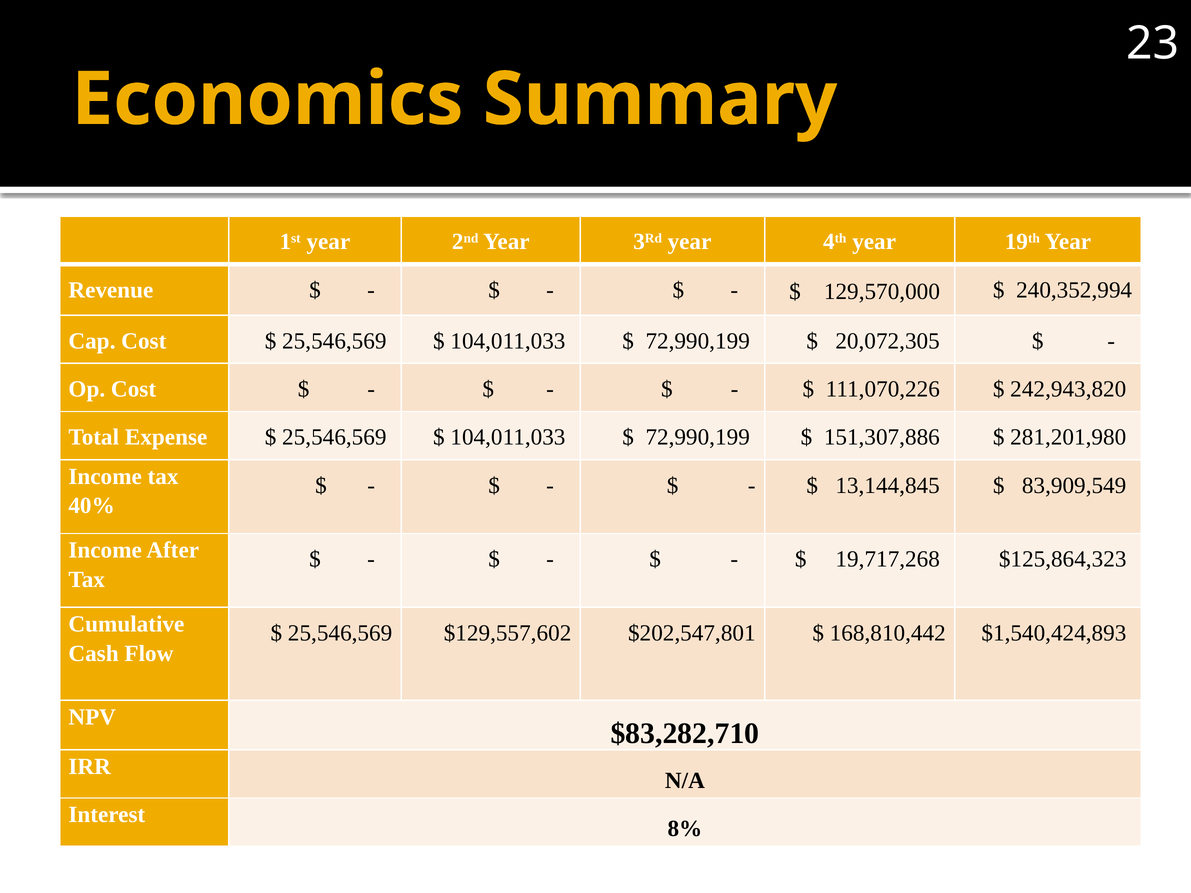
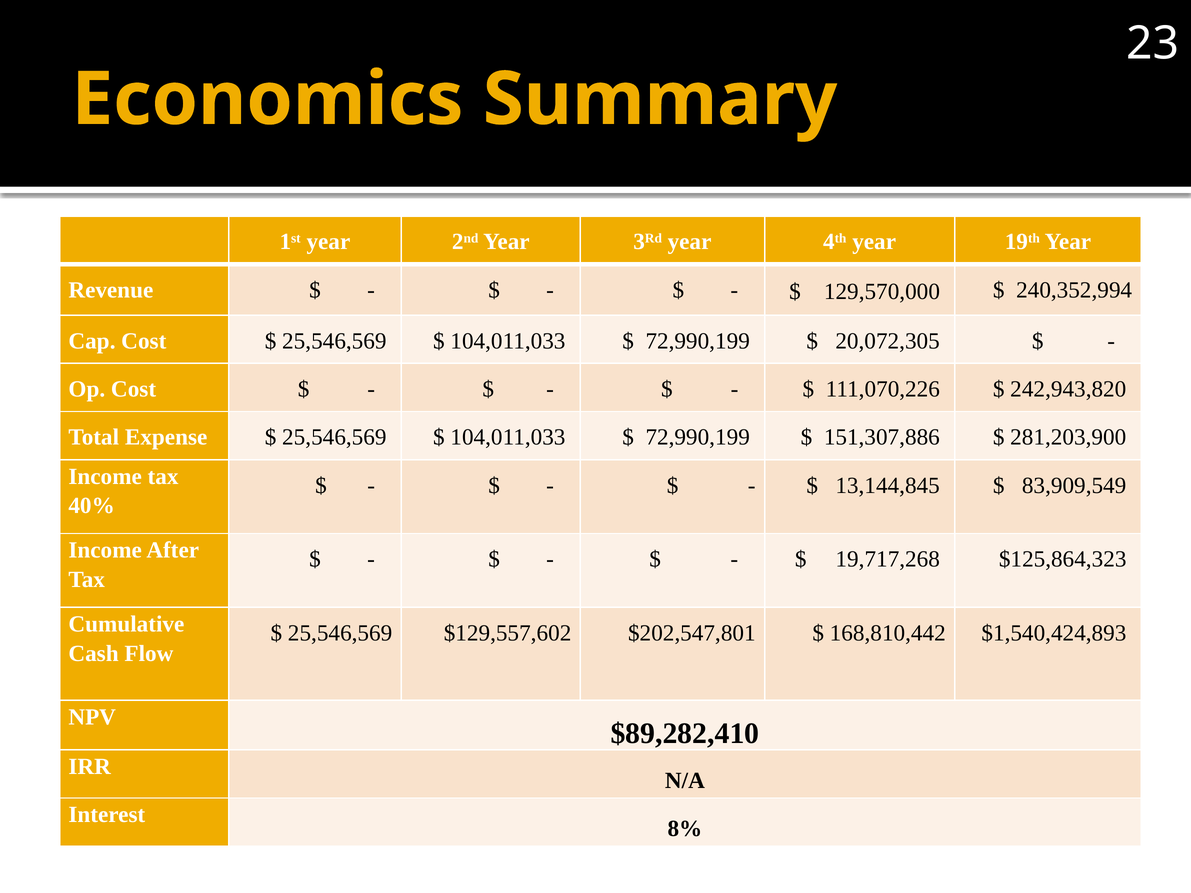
281,201,980: 281,201,980 -> 281,203,900 (1068, 437)
$83,282,710: $83,282,710 -> $89,282,410 (685, 734)
